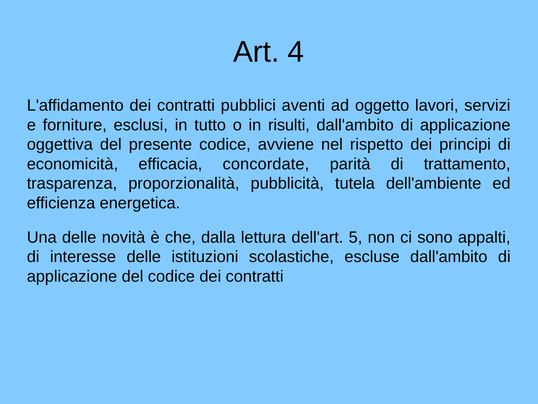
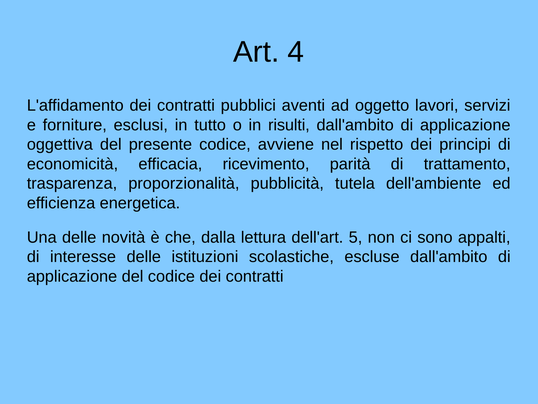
concordate: concordate -> ricevimento (266, 164)
